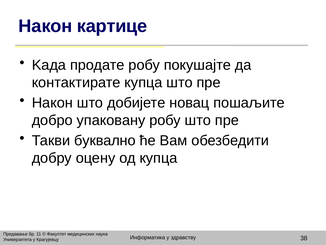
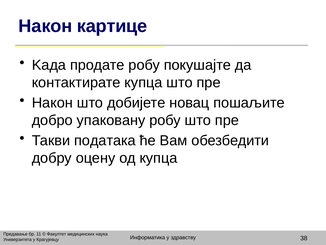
буквално: буквално -> података (105, 140)
